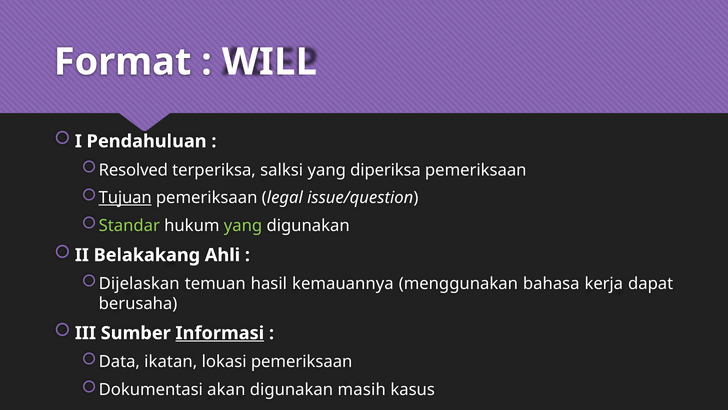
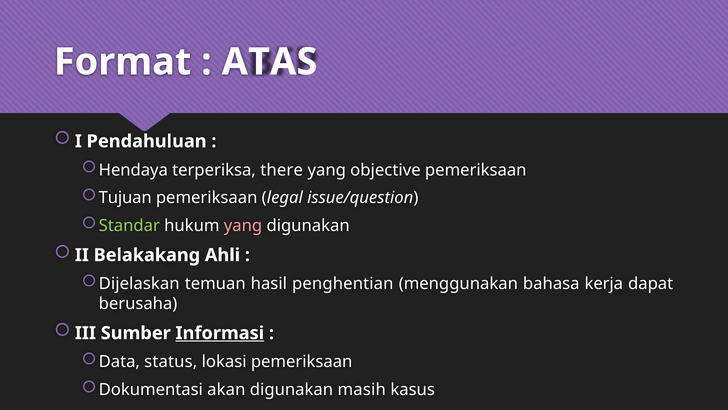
WILL: WILL -> ATAS (270, 62)
Resolved: Resolved -> Hendaya (133, 170)
salksi: salksi -> there (282, 170)
diperiksa: diperiksa -> objective (385, 170)
Tujuan underline: present -> none (125, 198)
yang colour: light green -> pink (243, 226)
kemauannya: kemauannya -> penghentian (343, 284)
ikatan: ikatan -> status (171, 361)
